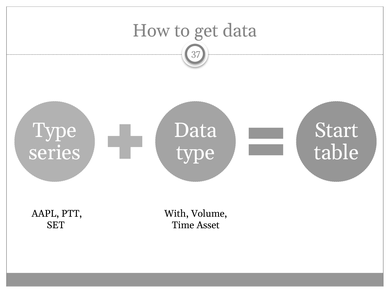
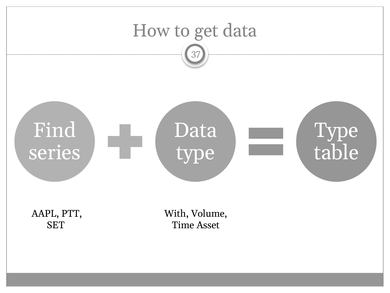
Type: Type -> Find (54, 130)
Start: Start -> Type (336, 130)
